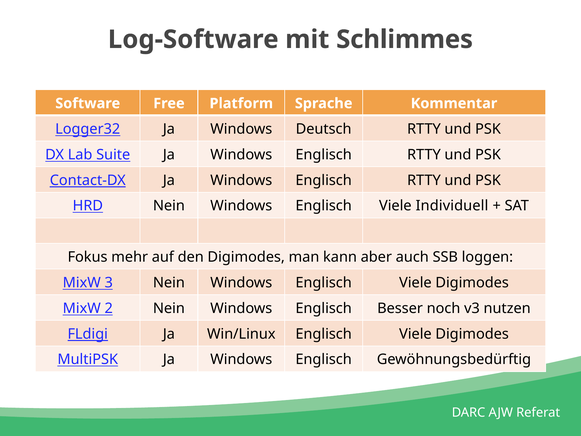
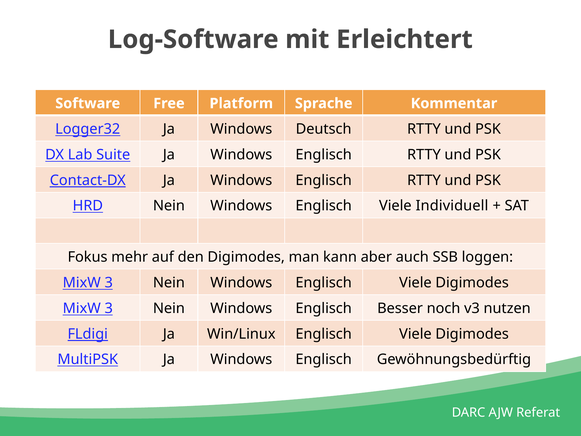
Schlimmes: Schlimmes -> Erleichtert (404, 39)
2: 2 -> 3 (109, 308)
